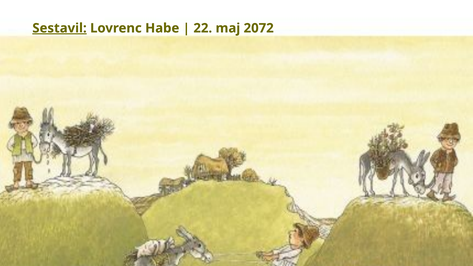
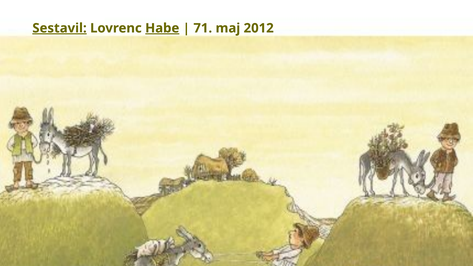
Habe underline: none -> present (162, 28)
22: 22 -> 71 (203, 28)
2072: 2072 -> 2012 (259, 28)
